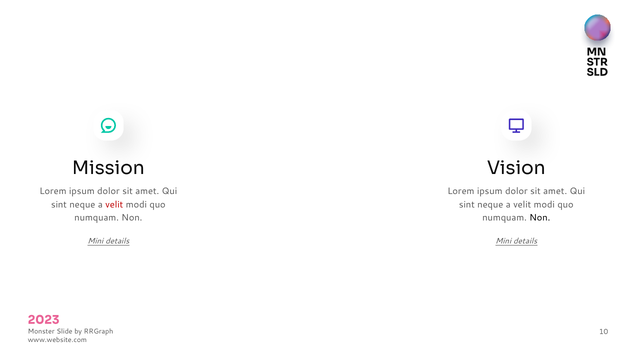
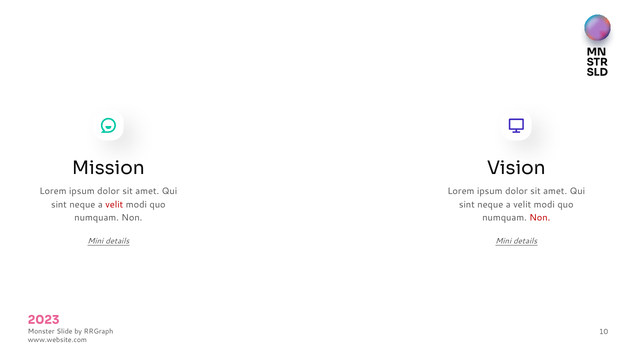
Non colour: black -> red (540, 218)
